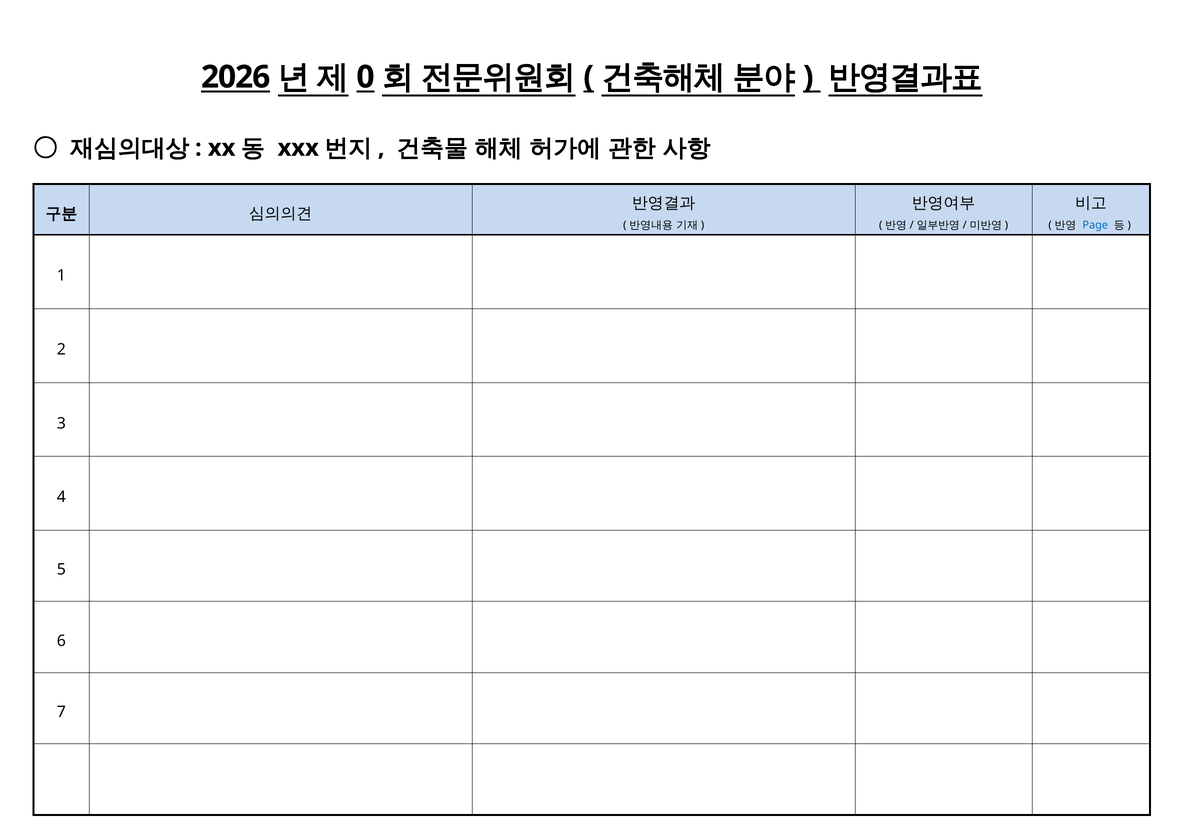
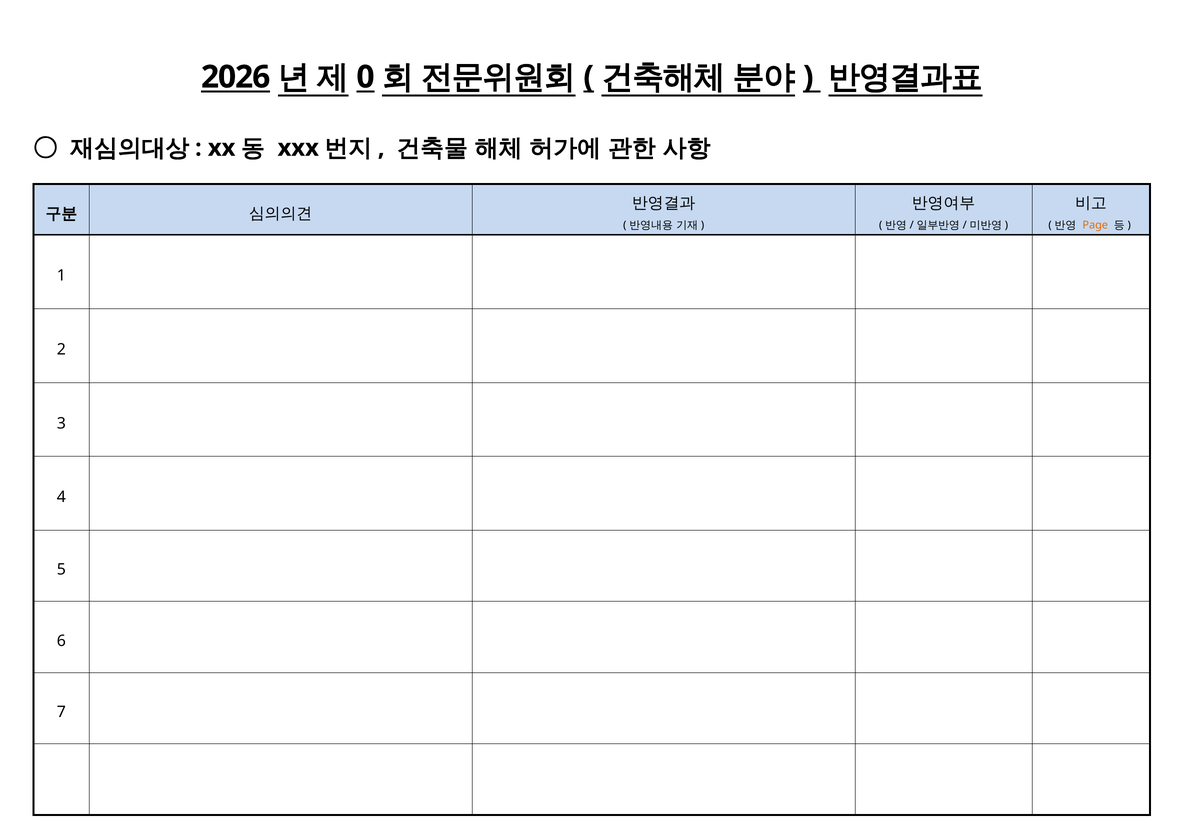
Page colour: blue -> orange (1095, 225)
